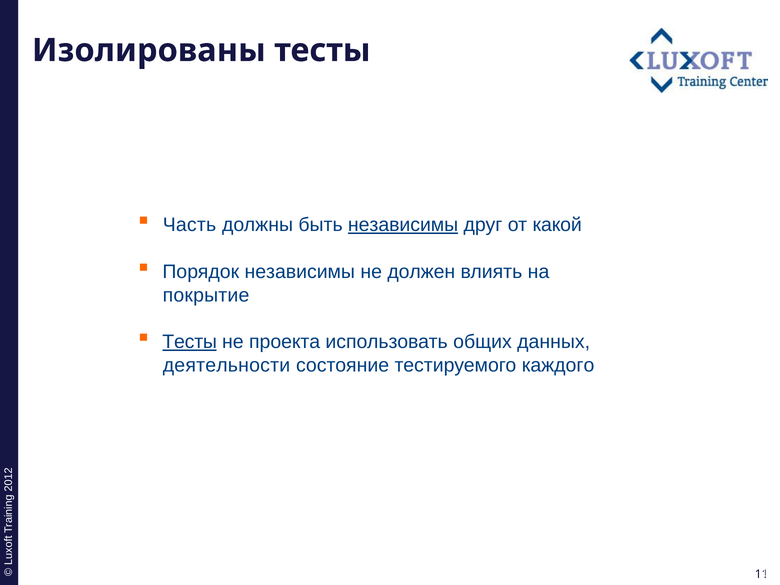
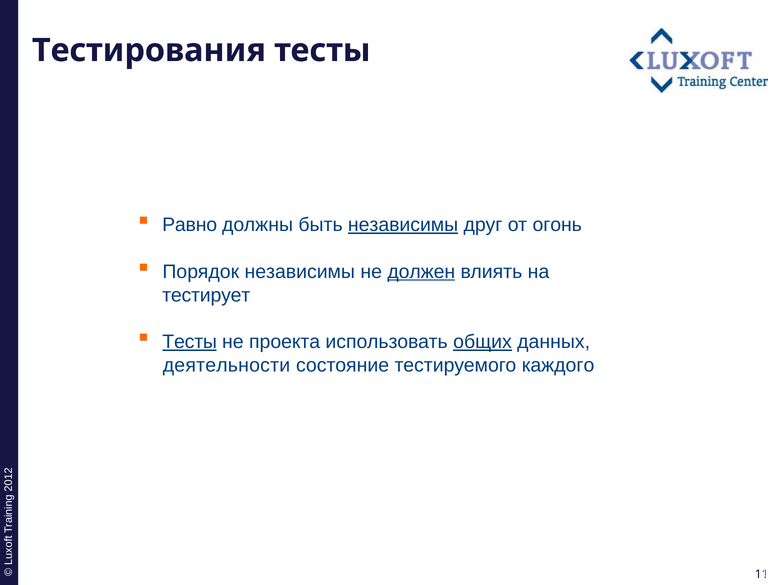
Изолированы: Изолированы -> Тестирования (149, 50)
Часть: Часть -> Равно (190, 225)
какой: какой -> огонь (557, 225)
должен underline: none -> present (421, 272)
покрытие: покрытие -> тестирует (206, 295)
общих underline: none -> present (483, 342)
